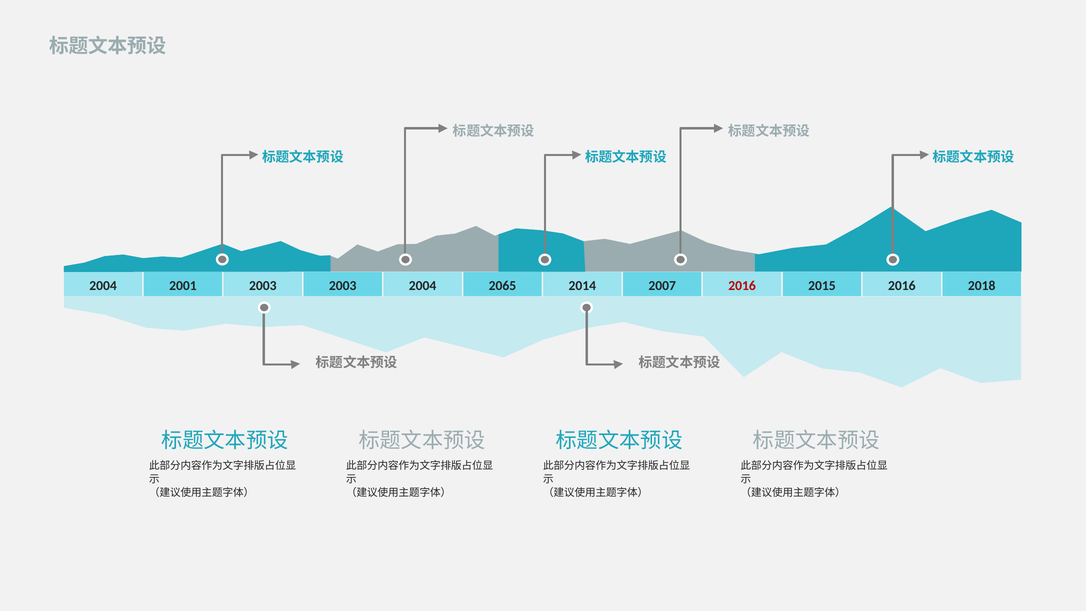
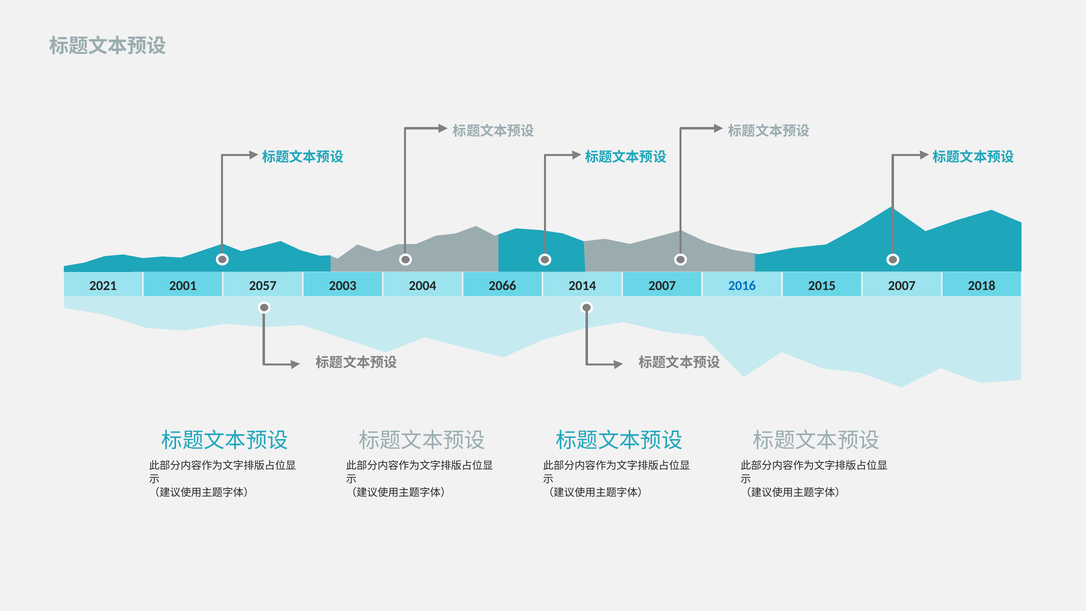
2004: 2004 -> 2021 (103, 286)
2001 2003: 2003 -> 2057 (263, 286)
2065: 2065 -> 2066 (502, 286)
2016 colour: red -> blue (742, 286)
2015 2016: 2016 -> 2007 (902, 286)
